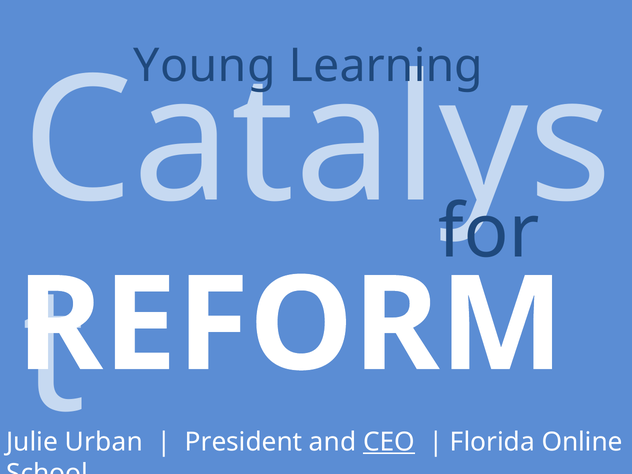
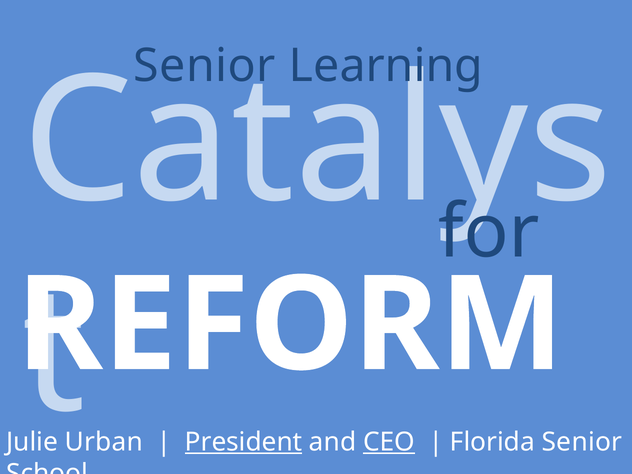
Young: Young -> Senior (205, 66)
President underline: none -> present (244, 442)
Florida Online: Online -> Senior (582, 442)
